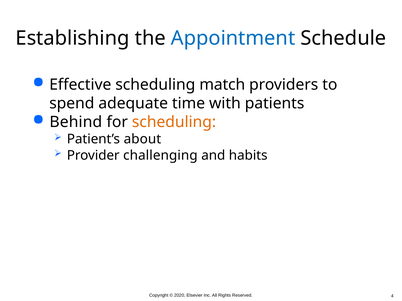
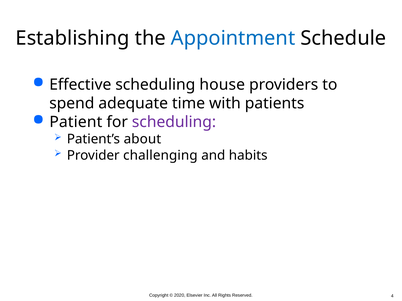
match: match -> house (222, 85)
Behind: Behind -> Patient (76, 122)
scheduling colour: orange -> purple (174, 122)
